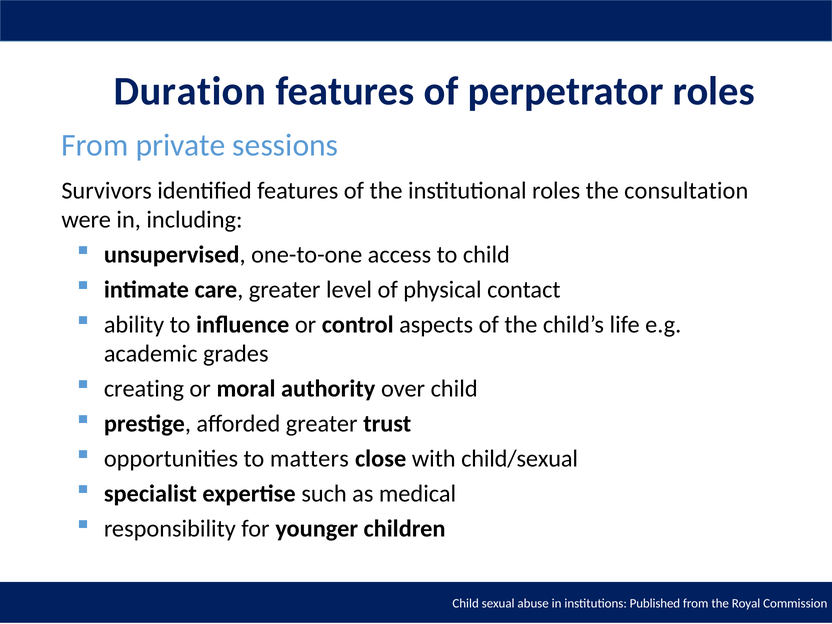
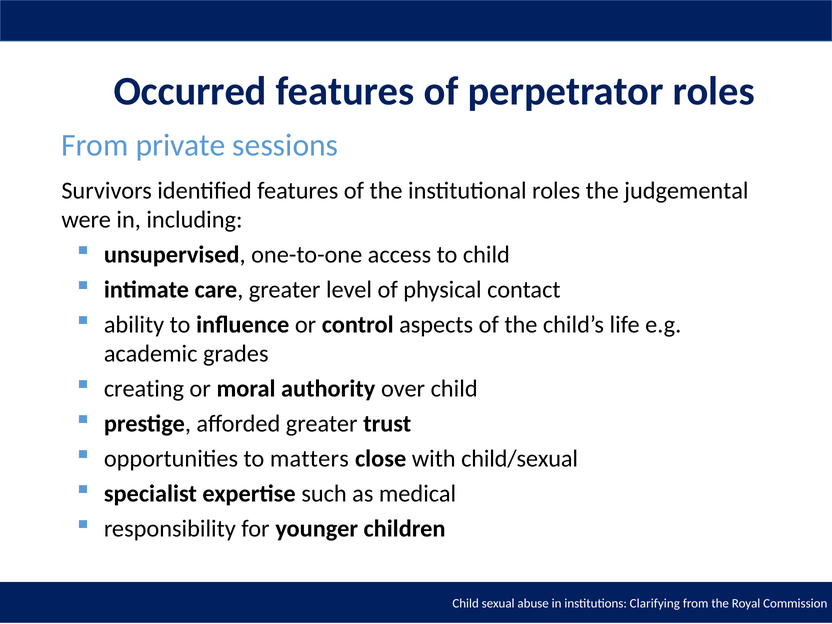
Duration: Duration -> Occurred (190, 91)
consultation: consultation -> judgemental (686, 191)
Published: Published -> Clarifying (655, 603)
